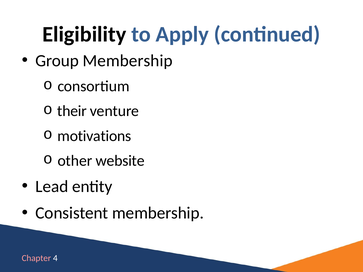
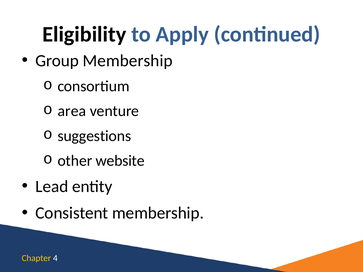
their: their -> area (72, 111)
motivations: motivations -> suggestions (94, 136)
Chapter colour: pink -> yellow (36, 258)
